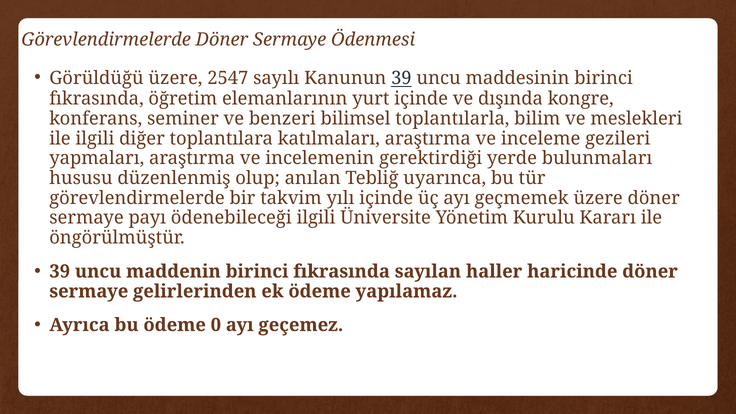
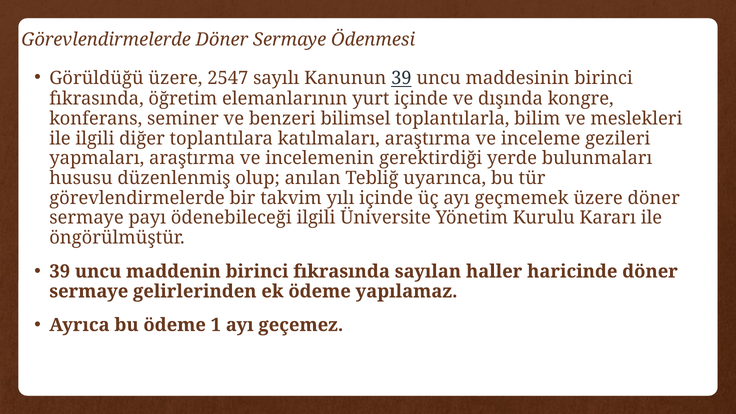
0: 0 -> 1 (216, 325)
